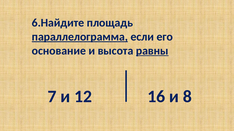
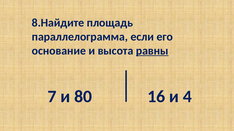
6.Найдите: 6.Найдите -> 8.Найдите (58, 23)
параллелограмма underline: present -> none (80, 37)
12: 12 -> 80 (83, 97)
8: 8 -> 4 (187, 97)
